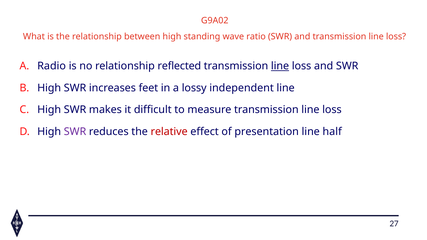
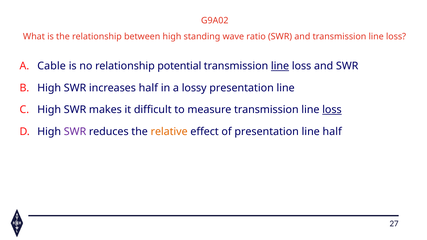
Radio: Radio -> Cable (52, 66)
reflected: reflected -> potential (179, 66)
increases feet: feet -> half (148, 88)
lossy independent: independent -> presentation (242, 88)
loss underline: none -> present (332, 110)
relative colour: red -> orange (169, 132)
